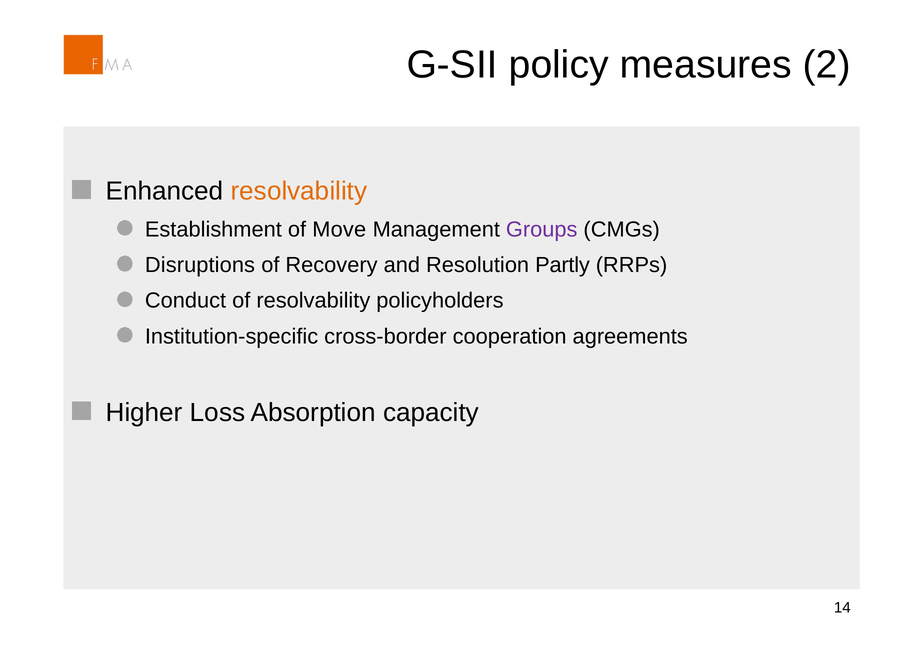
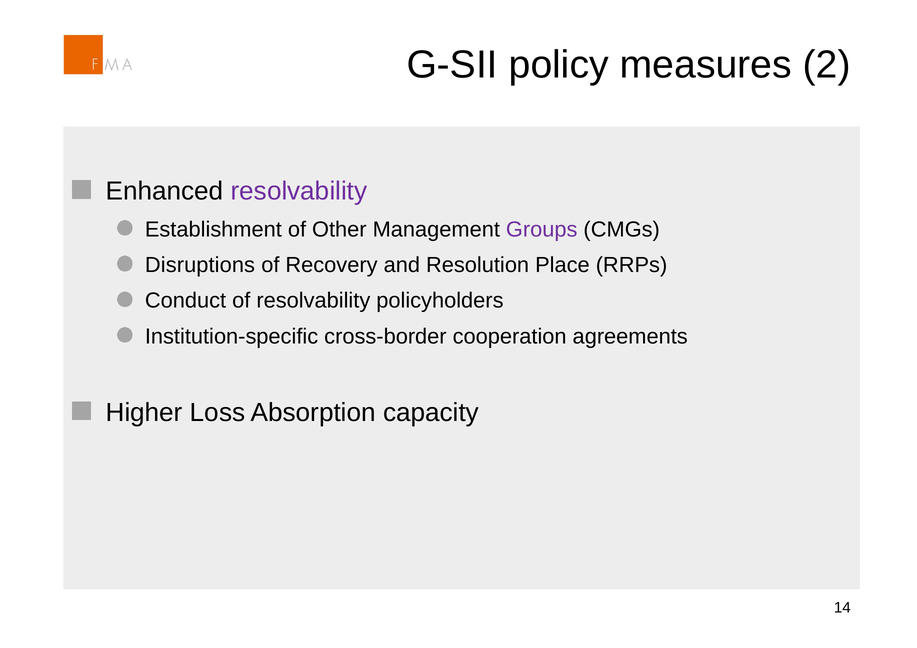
resolvability colour: orange -> purple (299, 191)
Move: Move -> Other (339, 229)
Partly: Partly -> Place (562, 265)
